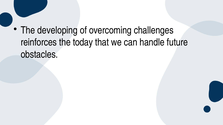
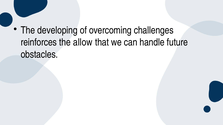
today: today -> allow (83, 42)
